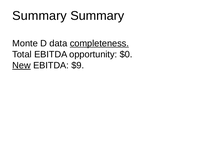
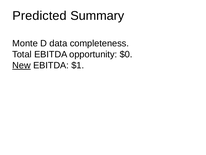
Summary: Summary -> Predicted (40, 16)
completeness underline: present -> none (99, 43)
$9: $9 -> $1 (78, 65)
